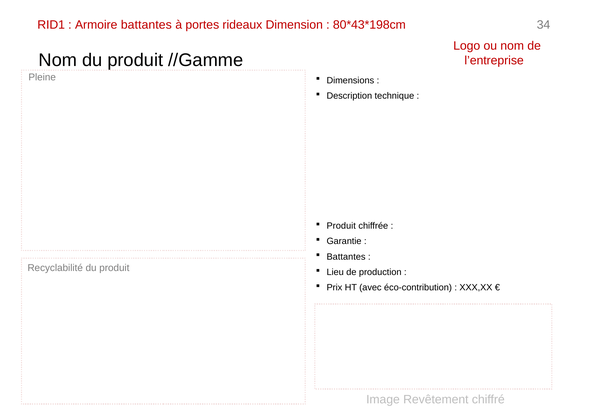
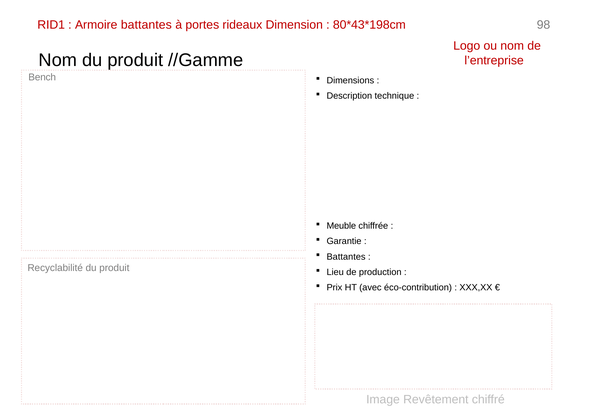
34: 34 -> 98 (544, 25)
Pleine: Pleine -> Bench (42, 77)
Produit: Produit -> Meuble (341, 226)
